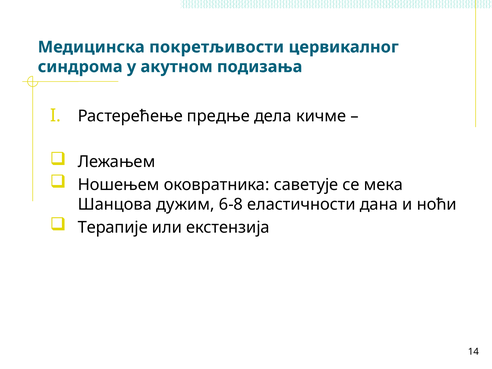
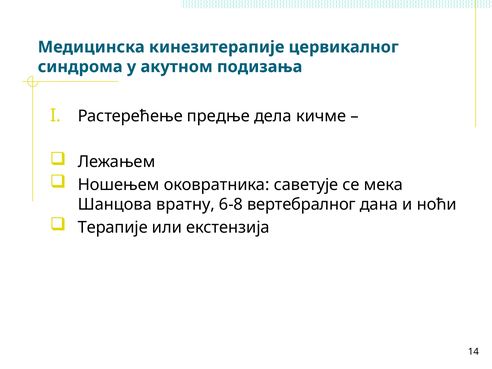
покретљивости: покретљивости -> кинезитерапије (217, 47)
дужим: дужим -> вратну (185, 204)
еластичности: еластичности -> вертебралног (301, 204)
